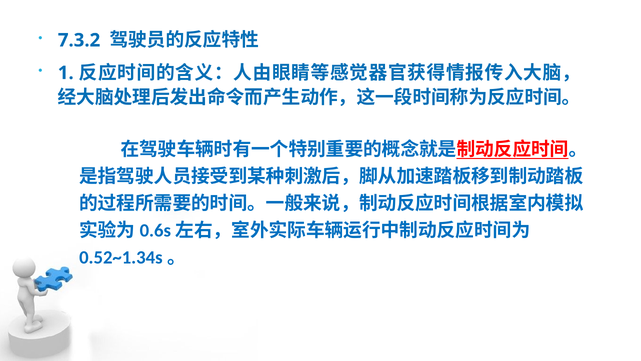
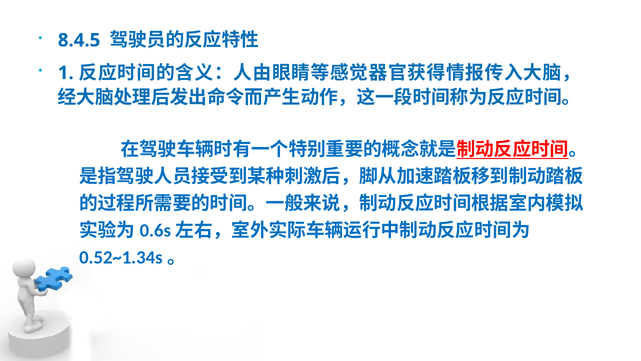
7.3.2: 7.3.2 -> 8.4.5 (79, 40)
